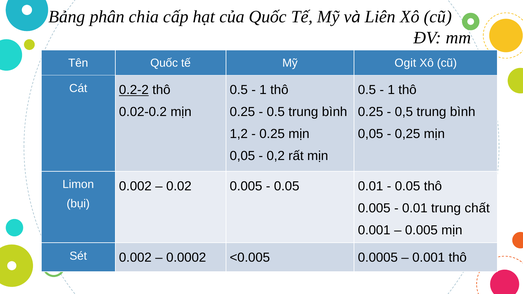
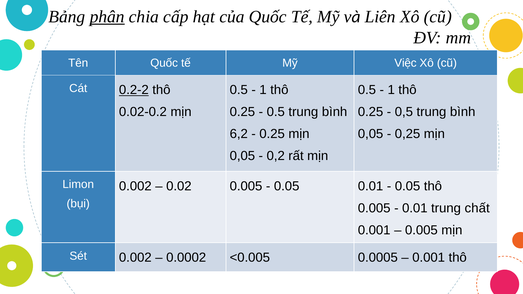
phân underline: none -> present (107, 17)
Ogit: Ogit -> Việc (406, 63)
1,2: 1,2 -> 6,2 (239, 134)
